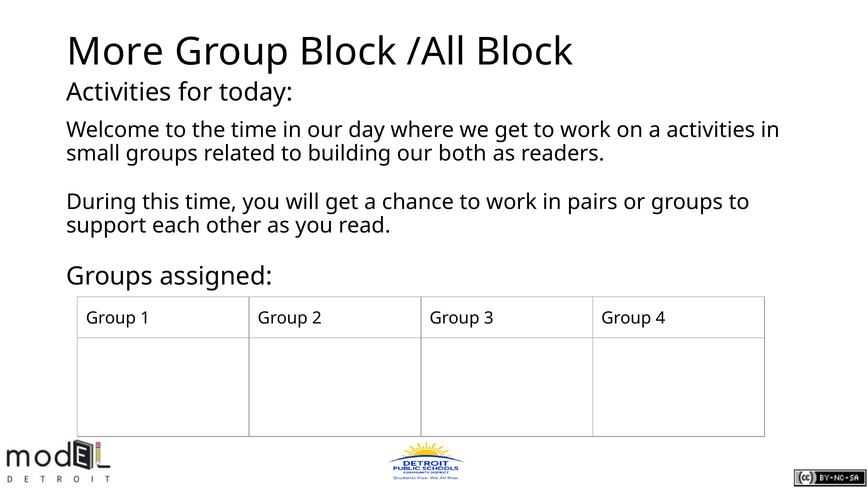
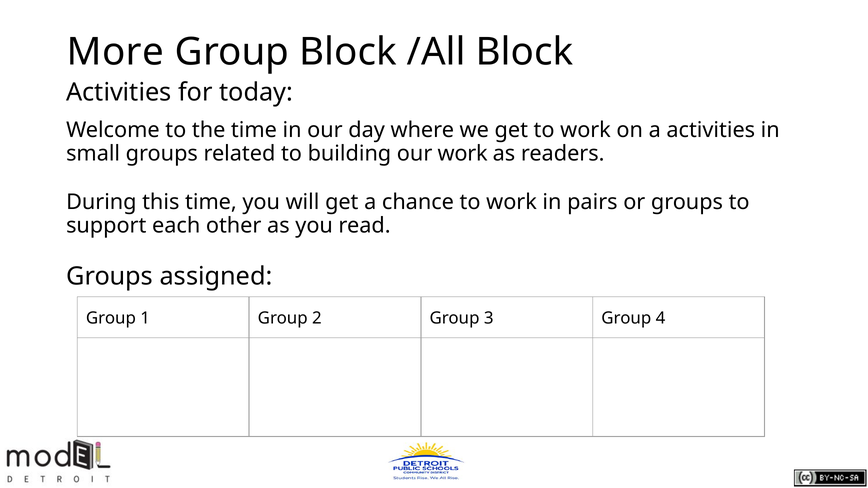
our both: both -> work (463, 154)
